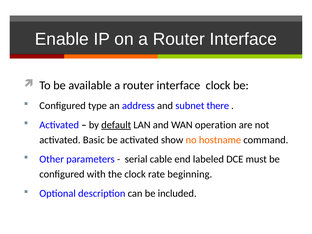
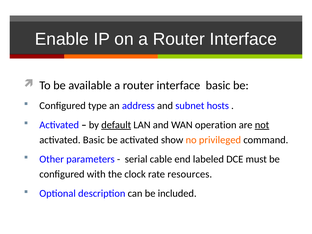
interface clock: clock -> basic (218, 85)
there: there -> hosts (218, 106)
not underline: none -> present (262, 125)
hostname: hostname -> privileged (220, 140)
beginning: beginning -> resources (190, 174)
